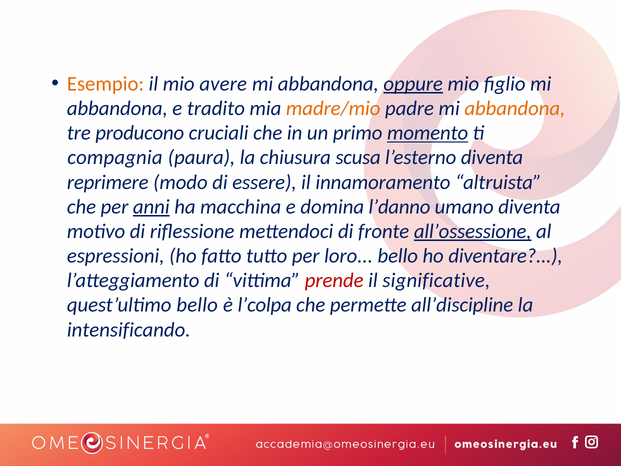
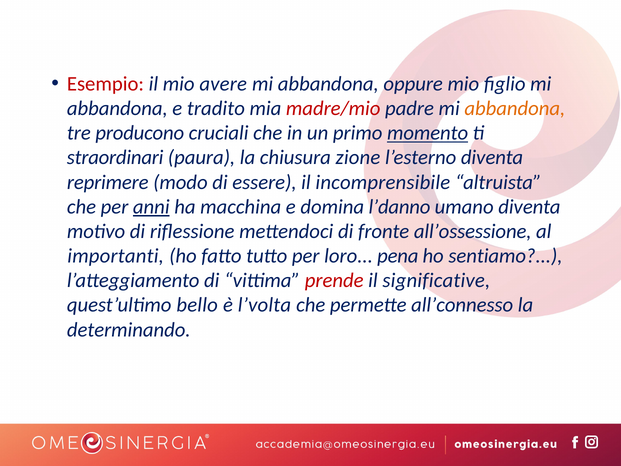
Esempio colour: orange -> red (105, 84)
oppure underline: present -> none (413, 84)
madre/mio colour: orange -> red (333, 108)
compagnia: compagnia -> straordinari (115, 158)
scusa: scusa -> zione (358, 158)
innamoramento: innamoramento -> incomprensibile (383, 182)
all’ossessione underline: present -> none (473, 231)
espressioni: espressioni -> importanti (116, 256)
loro bello: bello -> pena (398, 256)
diventare: diventare -> sentiamo (505, 256)
l’colpa: l’colpa -> l’volta (264, 305)
all’discipline: all’discipline -> all’connesso (462, 305)
intensificando: intensificando -> determinando (129, 330)
